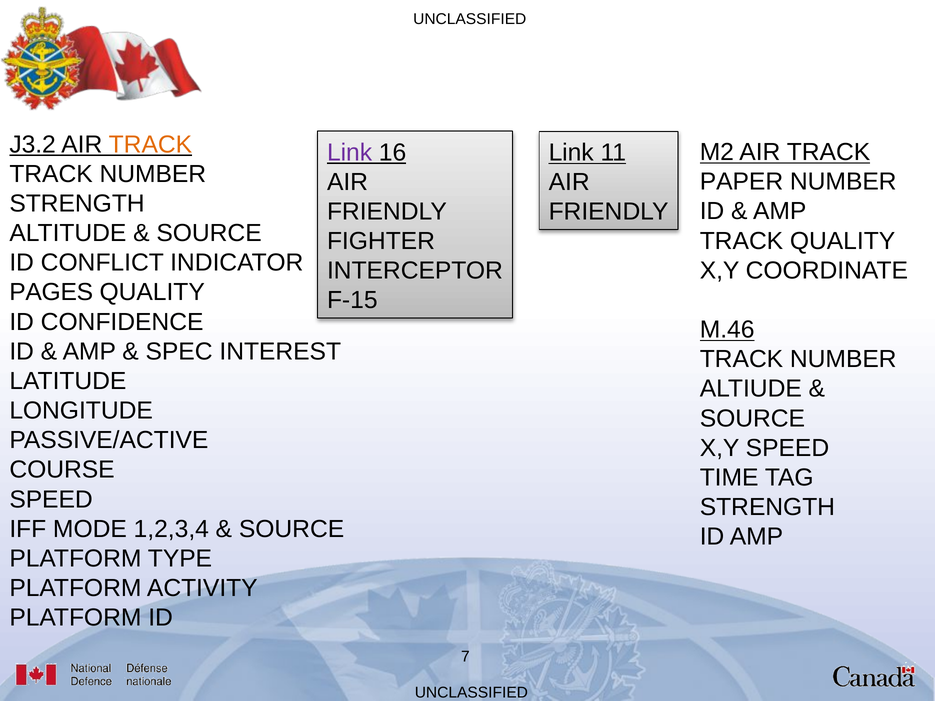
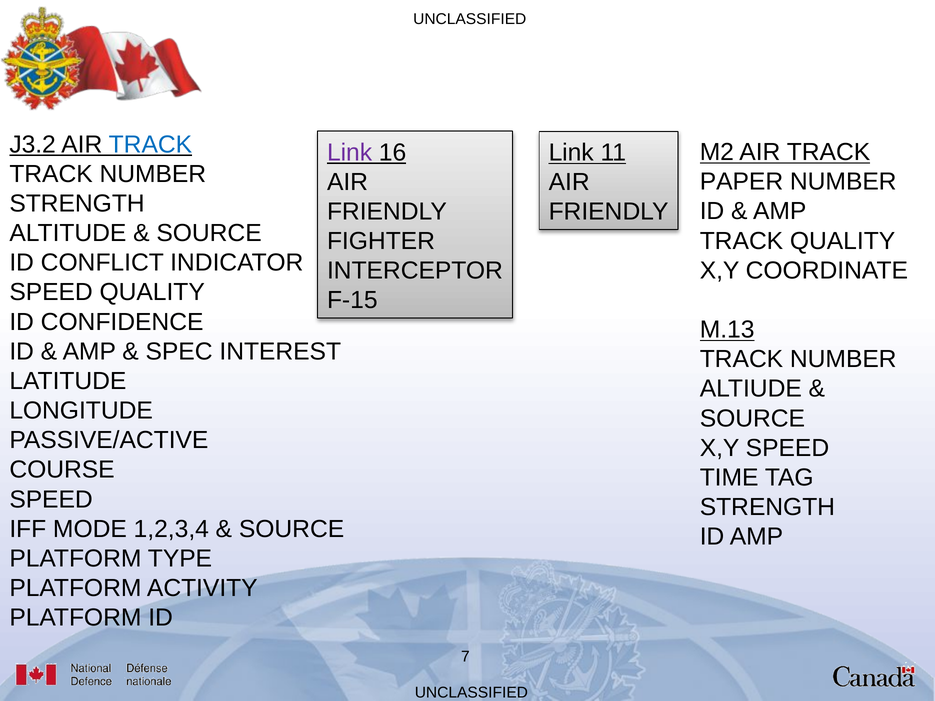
TRACK colour: orange -> blue (150, 144)
PAGES: PAGES -> SPEED (51, 292)
M.46: M.46 -> M.13 (727, 330)
